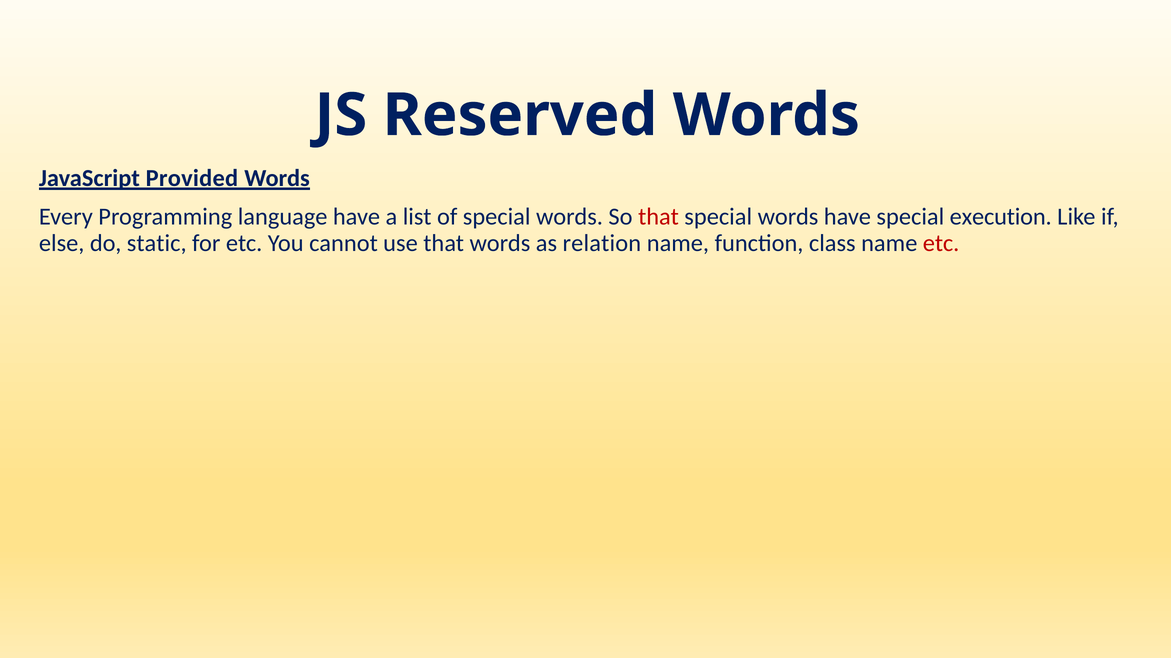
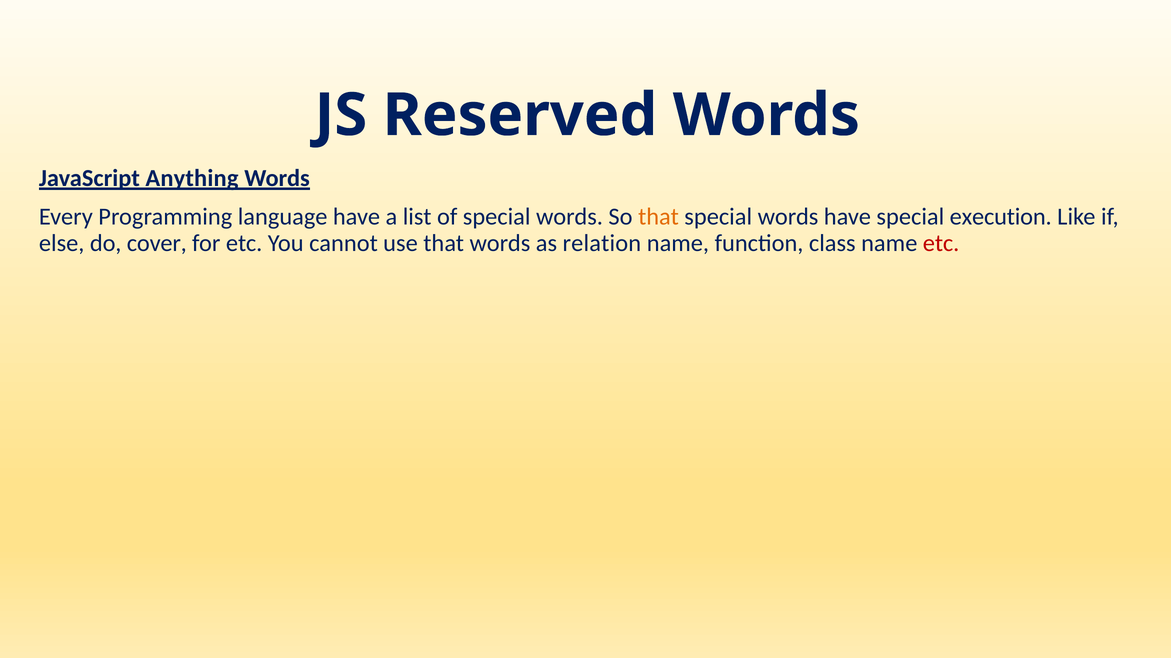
Provided: Provided -> Anything (192, 178)
that colour: red -> orange (659, 217)
static: static -> cover (157, 243)
